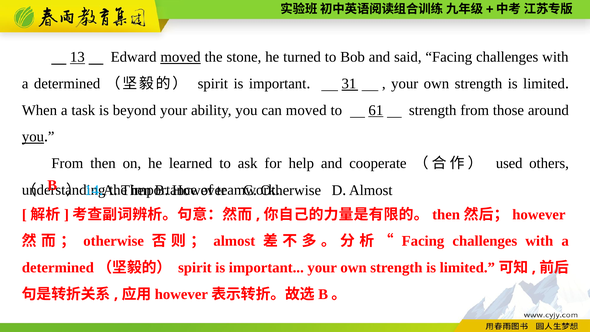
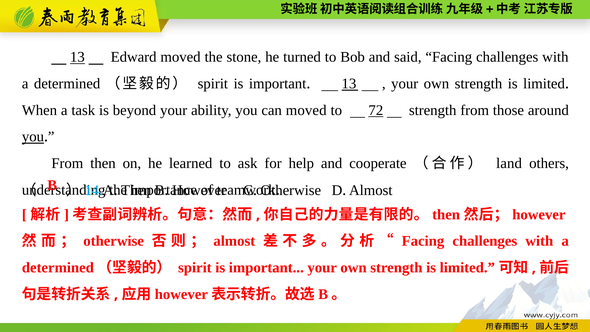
moved underline: present -> none (181, 57)
31: 31 -> 13 (349, 84)
61: 61 -> 72 (376, 110)
used: used -> land (509, 163)
